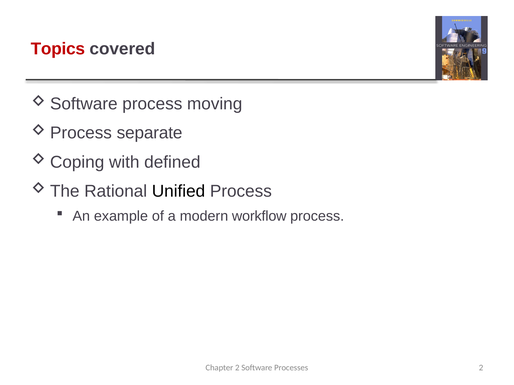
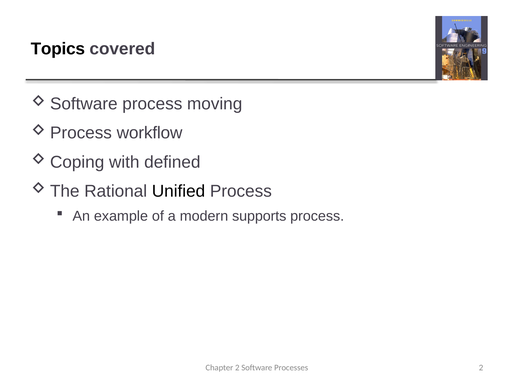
Topics colour: red -> black (58, 49)
separate: separate -> workflow (150, 133)
workflow: workflow -> supports (259, 216)
